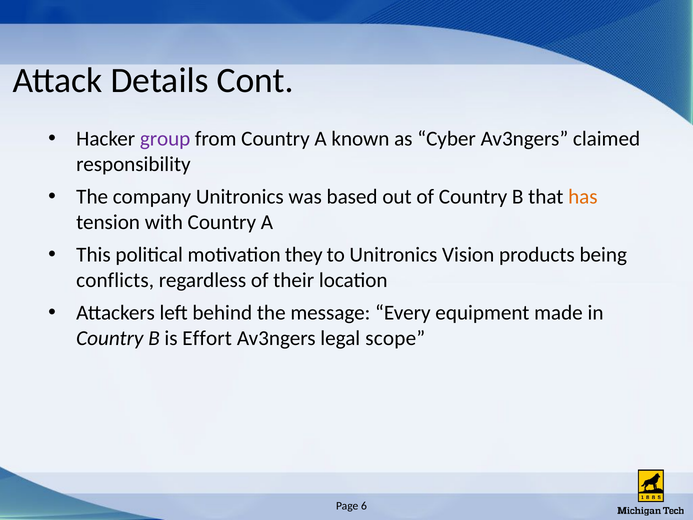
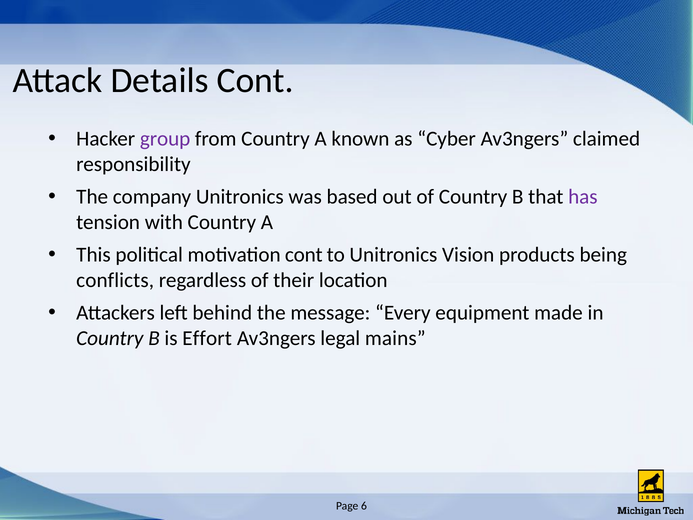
has colour: orange -> purple (583, 197)
motivation they: they -> cont (304, 255)
scope: scope -> mains (395, 338)
